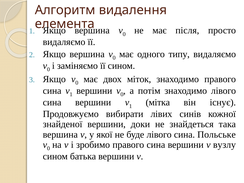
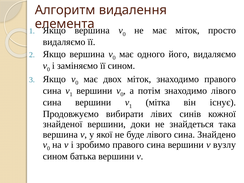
має після: після -> міток (187, 30)
типу: типу -> його (179, 54)
Польське: Польське -> Знайдено (217, 135)
